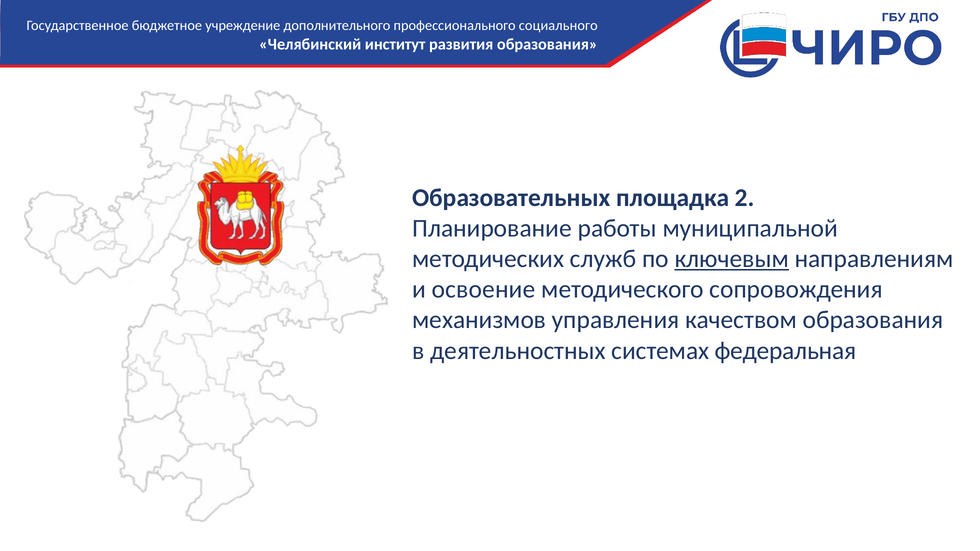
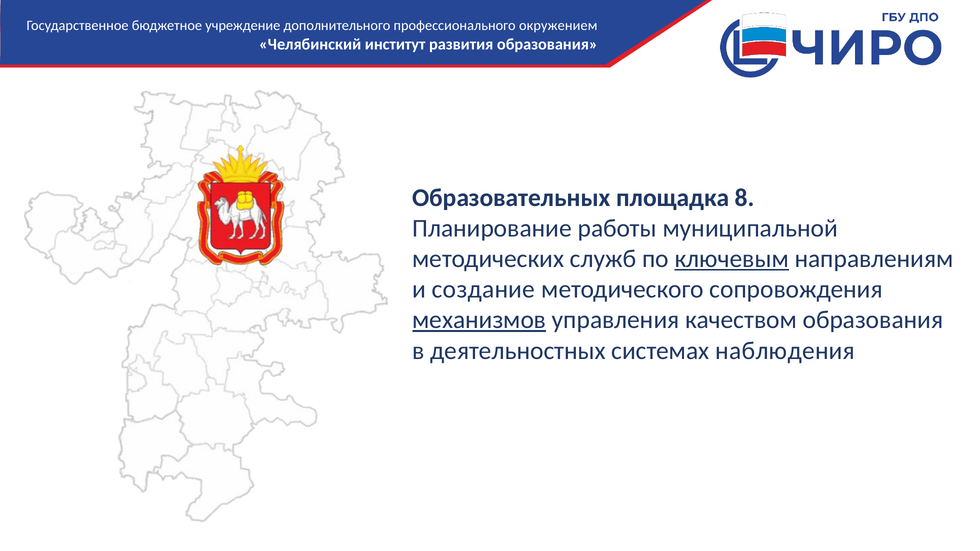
социального: социального -> окружением (558, 26)
2: 2 -> 8 (745, 198)
освоение: освоение -> создание (483, 290)
механизмов underline: none -> present (479, 320)
федеральная: федеральная -> наблюдения (785, 351)
